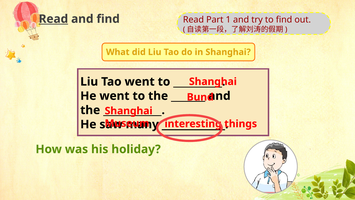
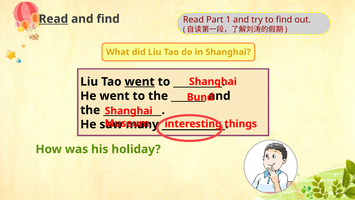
went underline: none -> present (140, 82)
